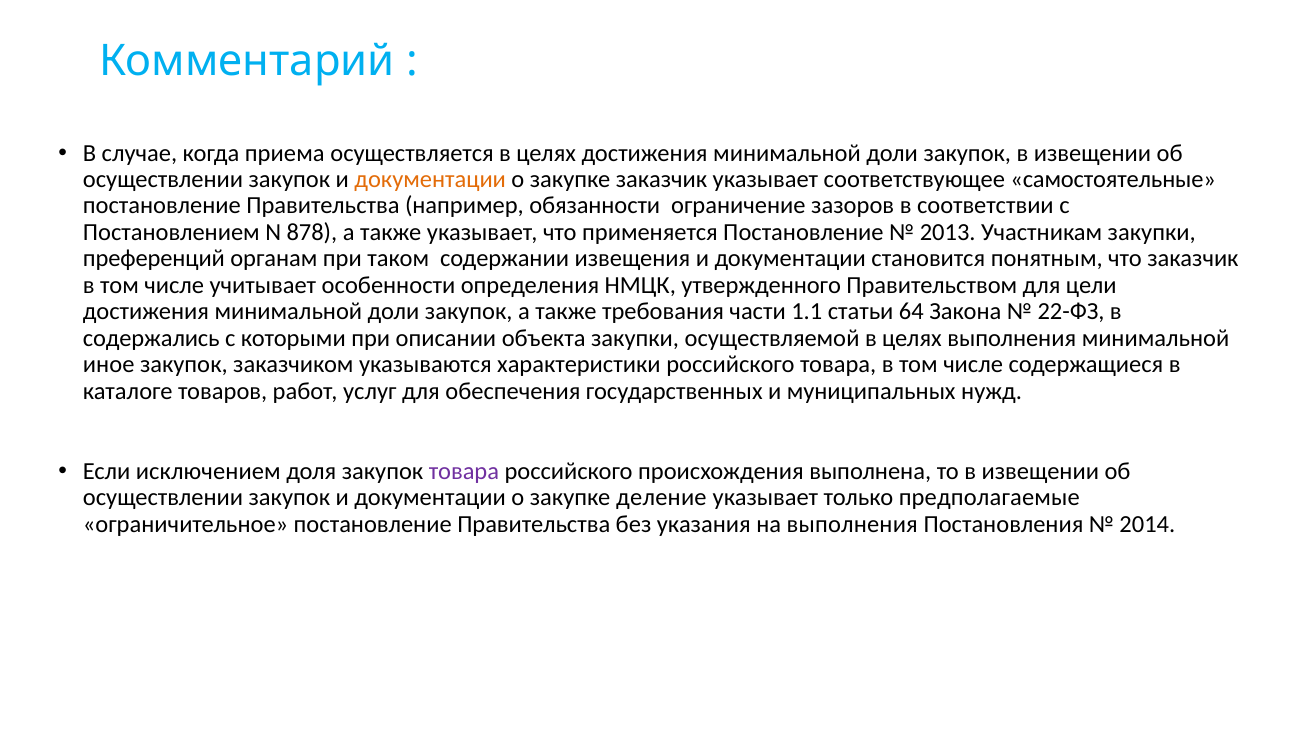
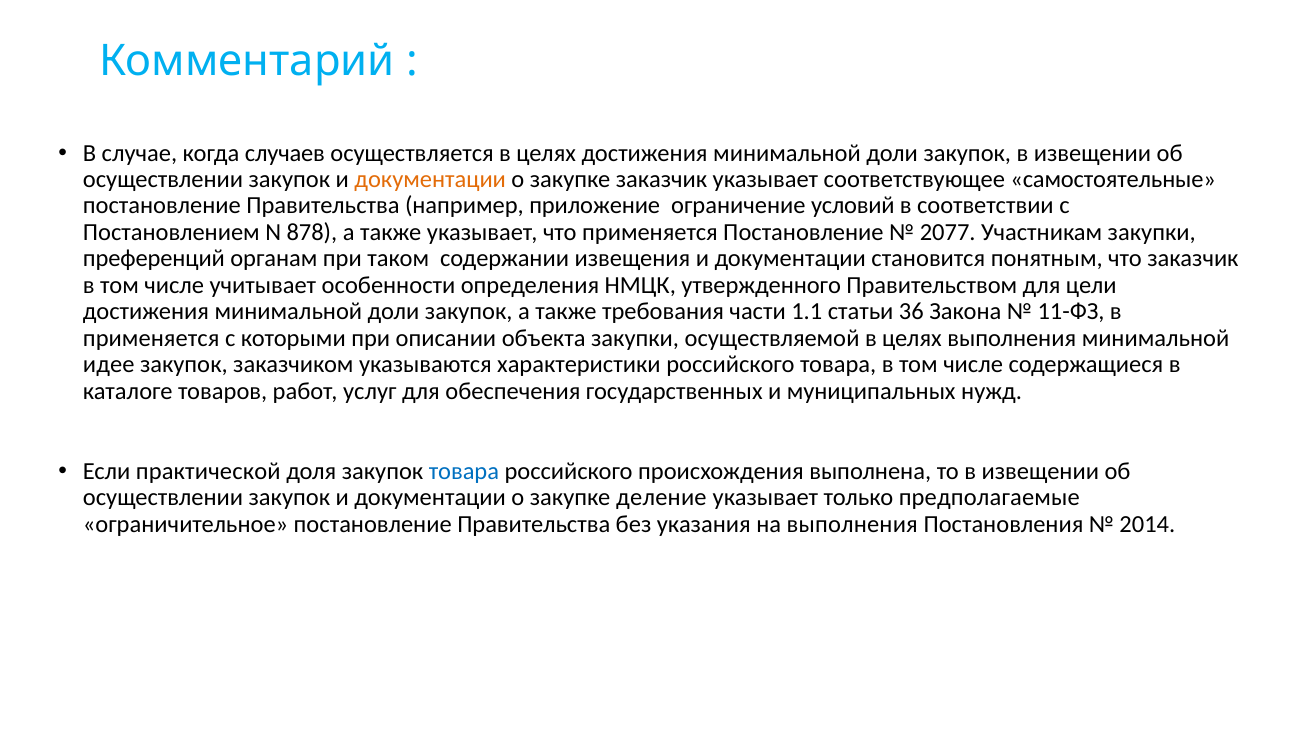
приема: приема -> случаев (285, 153)
обязанности: обязанности -> приложение (595, 206)
зазоров: зазоров -> условий (853, 206)
2013: 2013 -> 2077 (948, 232)
64: 64 -> 36 (911, 312)
22-ФЗ: 22-ФЗ -> 11-ФЗ (1071, 312)
содержались: содержались -> применяется (151, 338)
иное: иное -> идее (109, 365)
исключением: исключением -> практической (208, 471)
товара colour: purple -> blue (464, 471)
